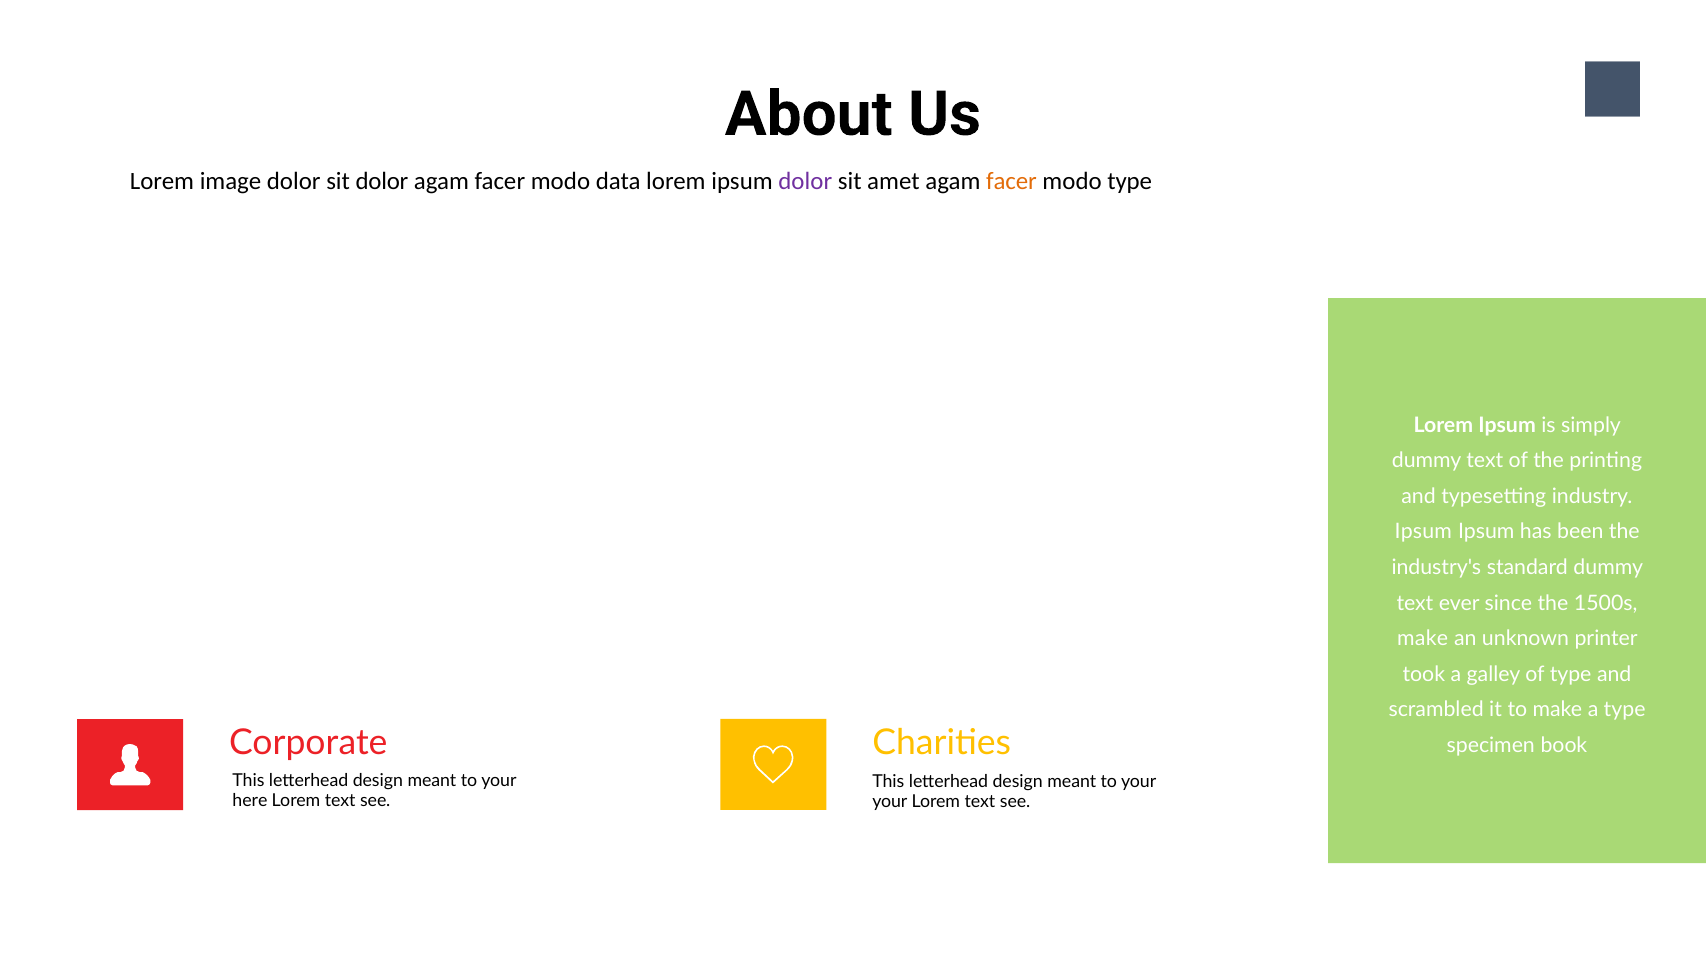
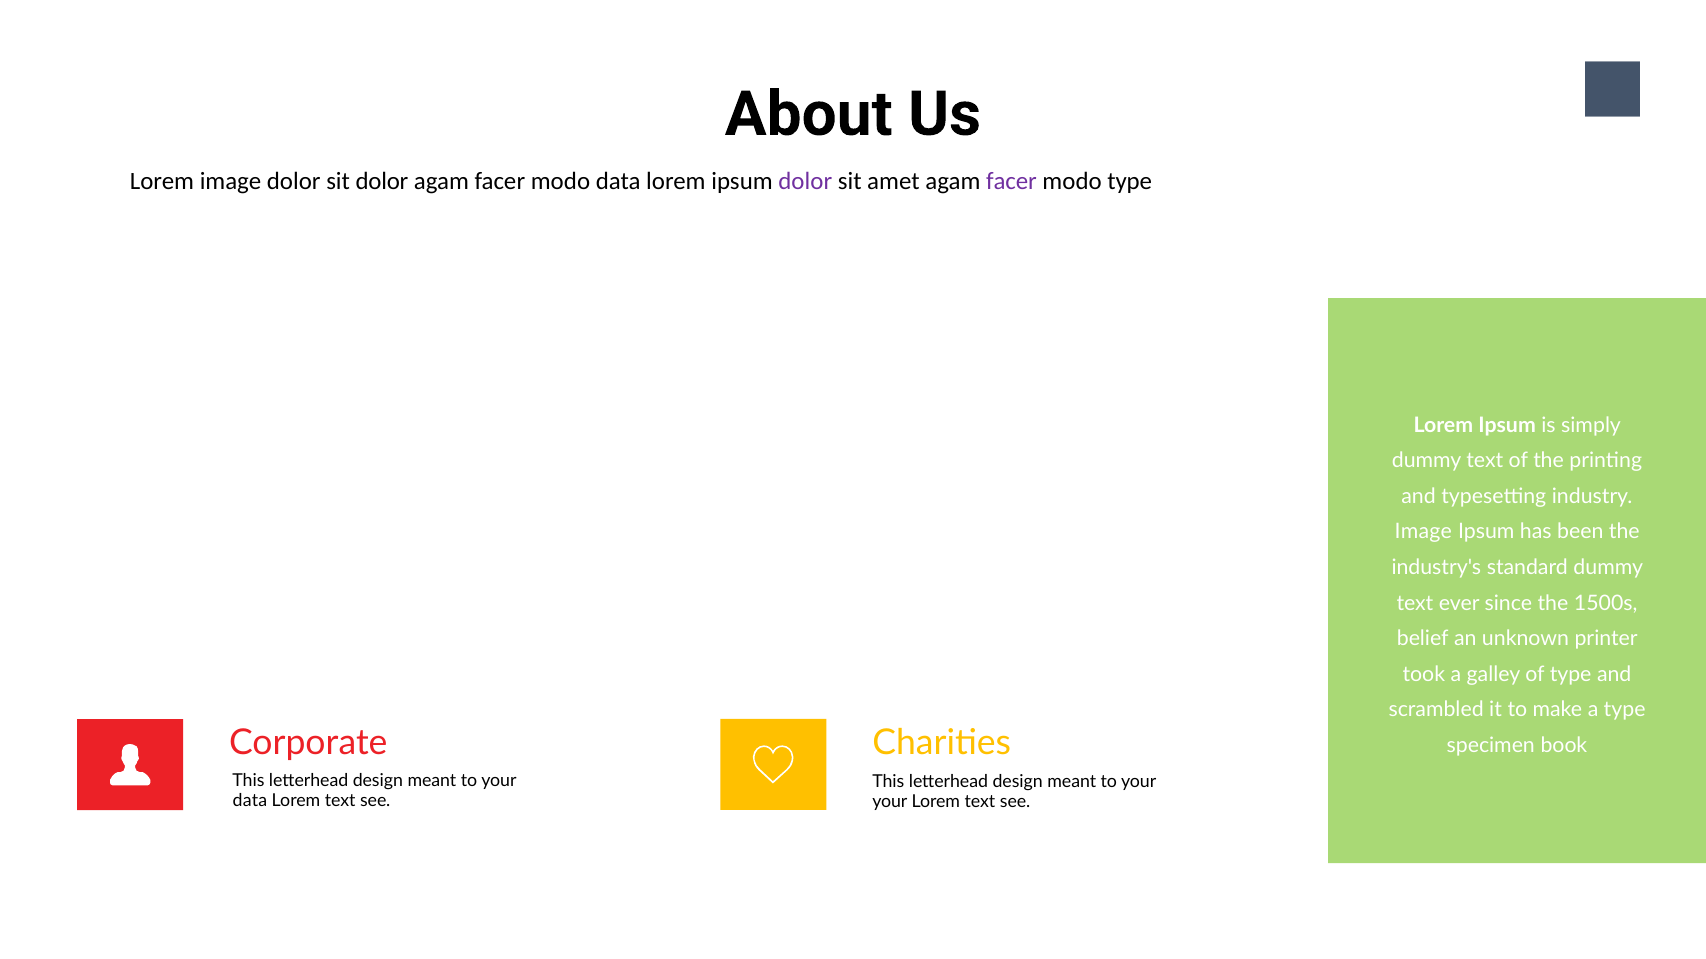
facer colour: orange -> purple (1011, 182)
Ipsum: Ipsum -> Image (1423, 532)
make: make -> belief (1423, 639)
here: here -> data (250, 801)
